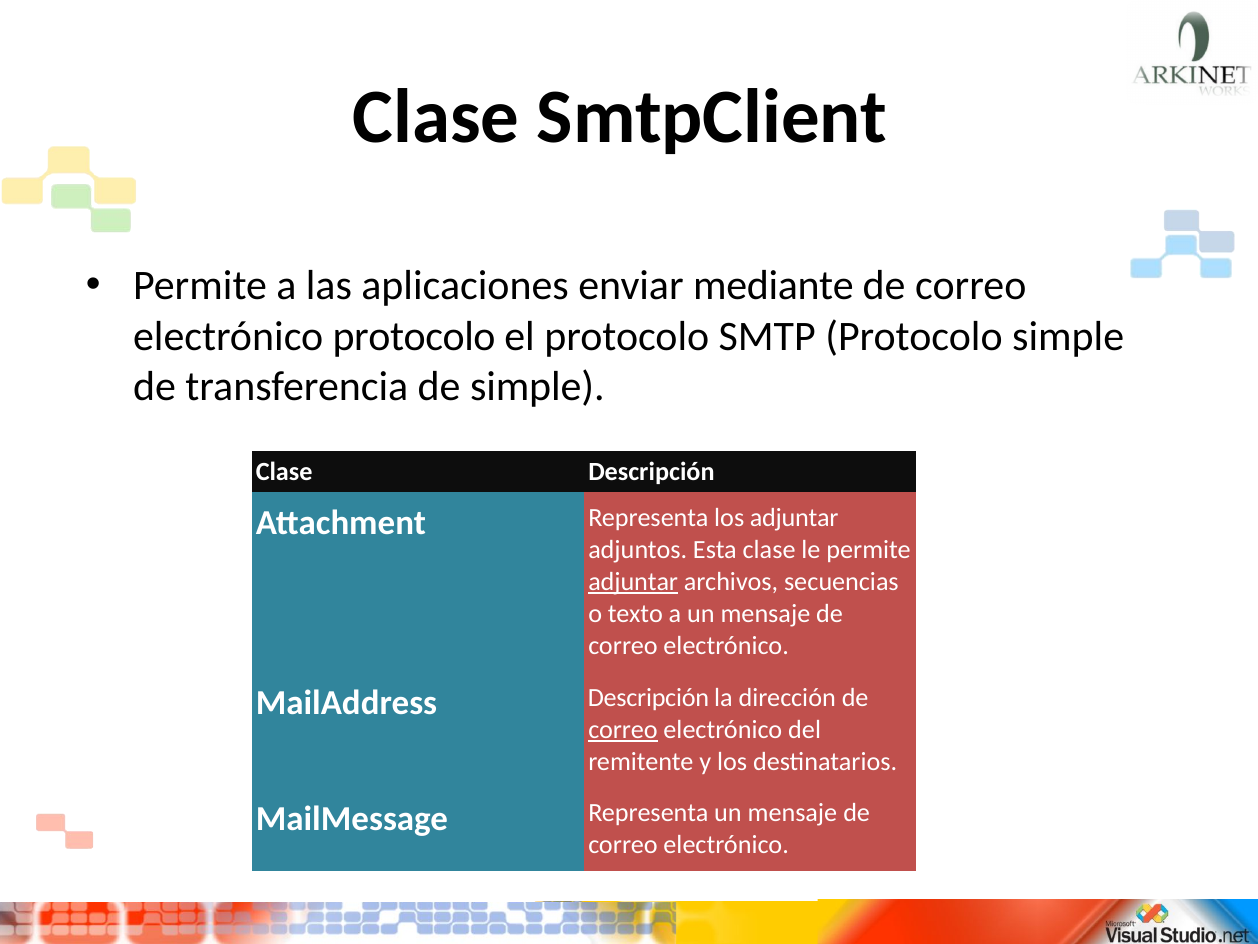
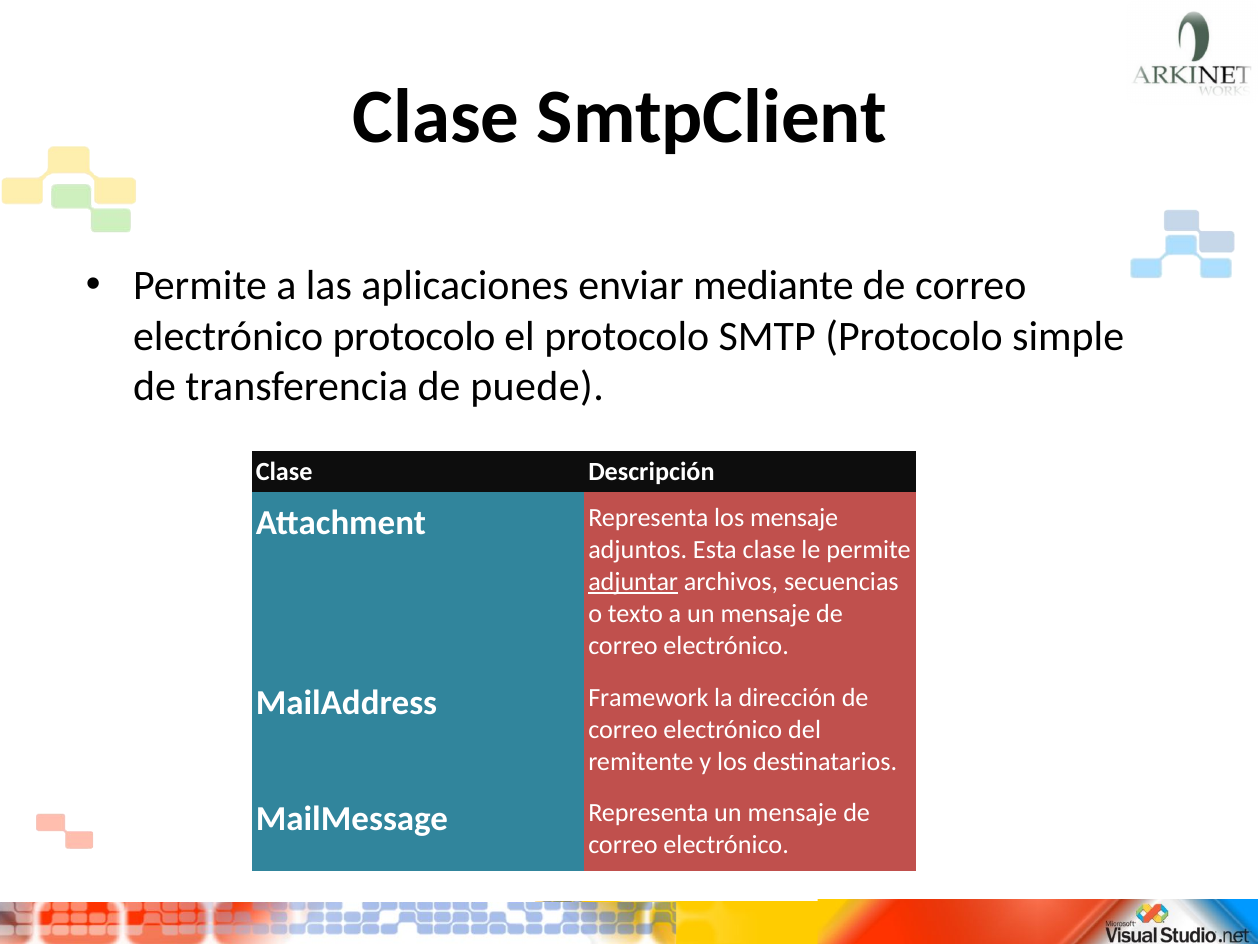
de simple: simple -> puede (537, 387)
los adjuntar: adjuntar -> mensaje (794, 517)
MailAddress Descripción: Descripción -> Framework (648, 697)
correo underline: present -> none (623, 729)
